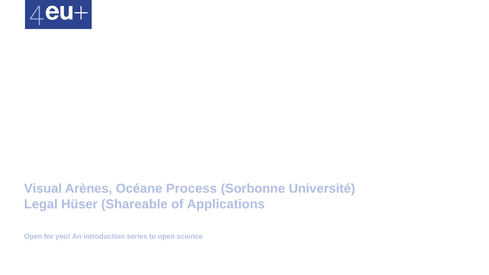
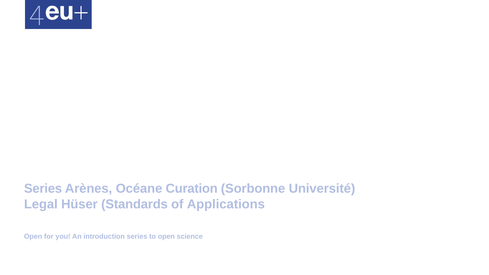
Visual: Visual -> Series (43, 189)
Process: Process -> Curation (192, 189)
Shareable: Shareable -> Standards (135, 204)
